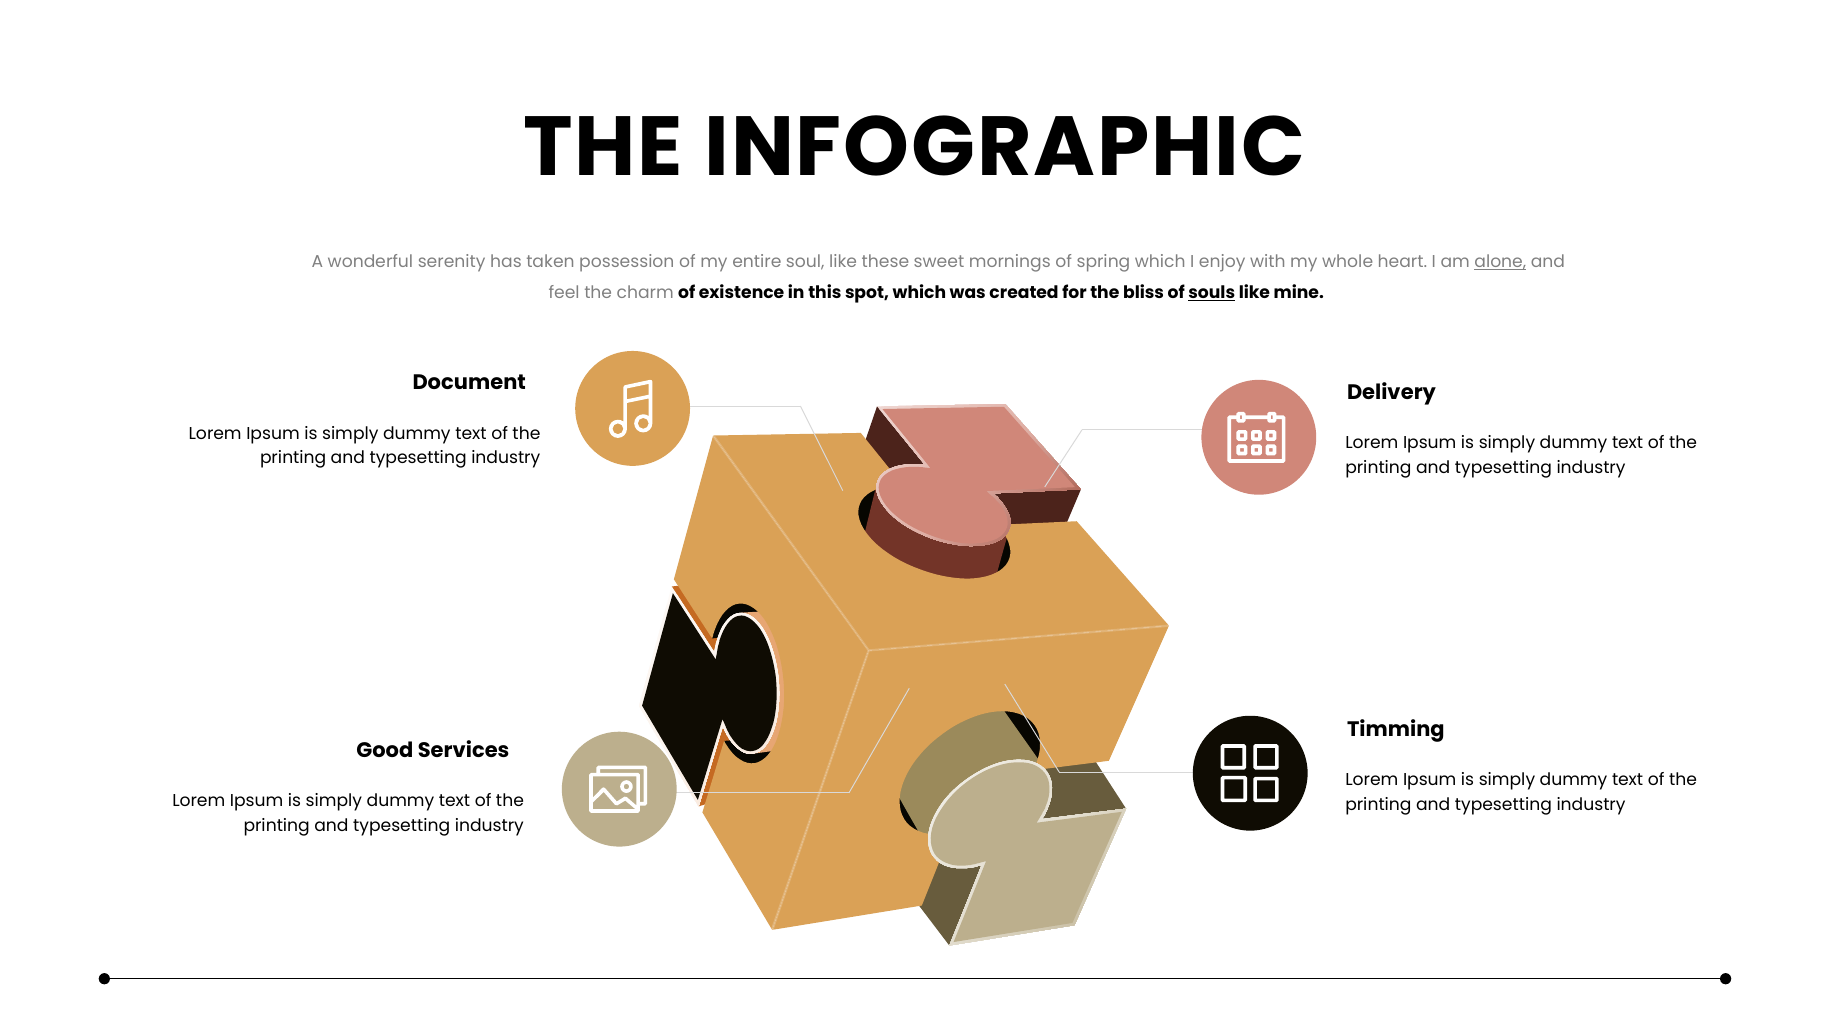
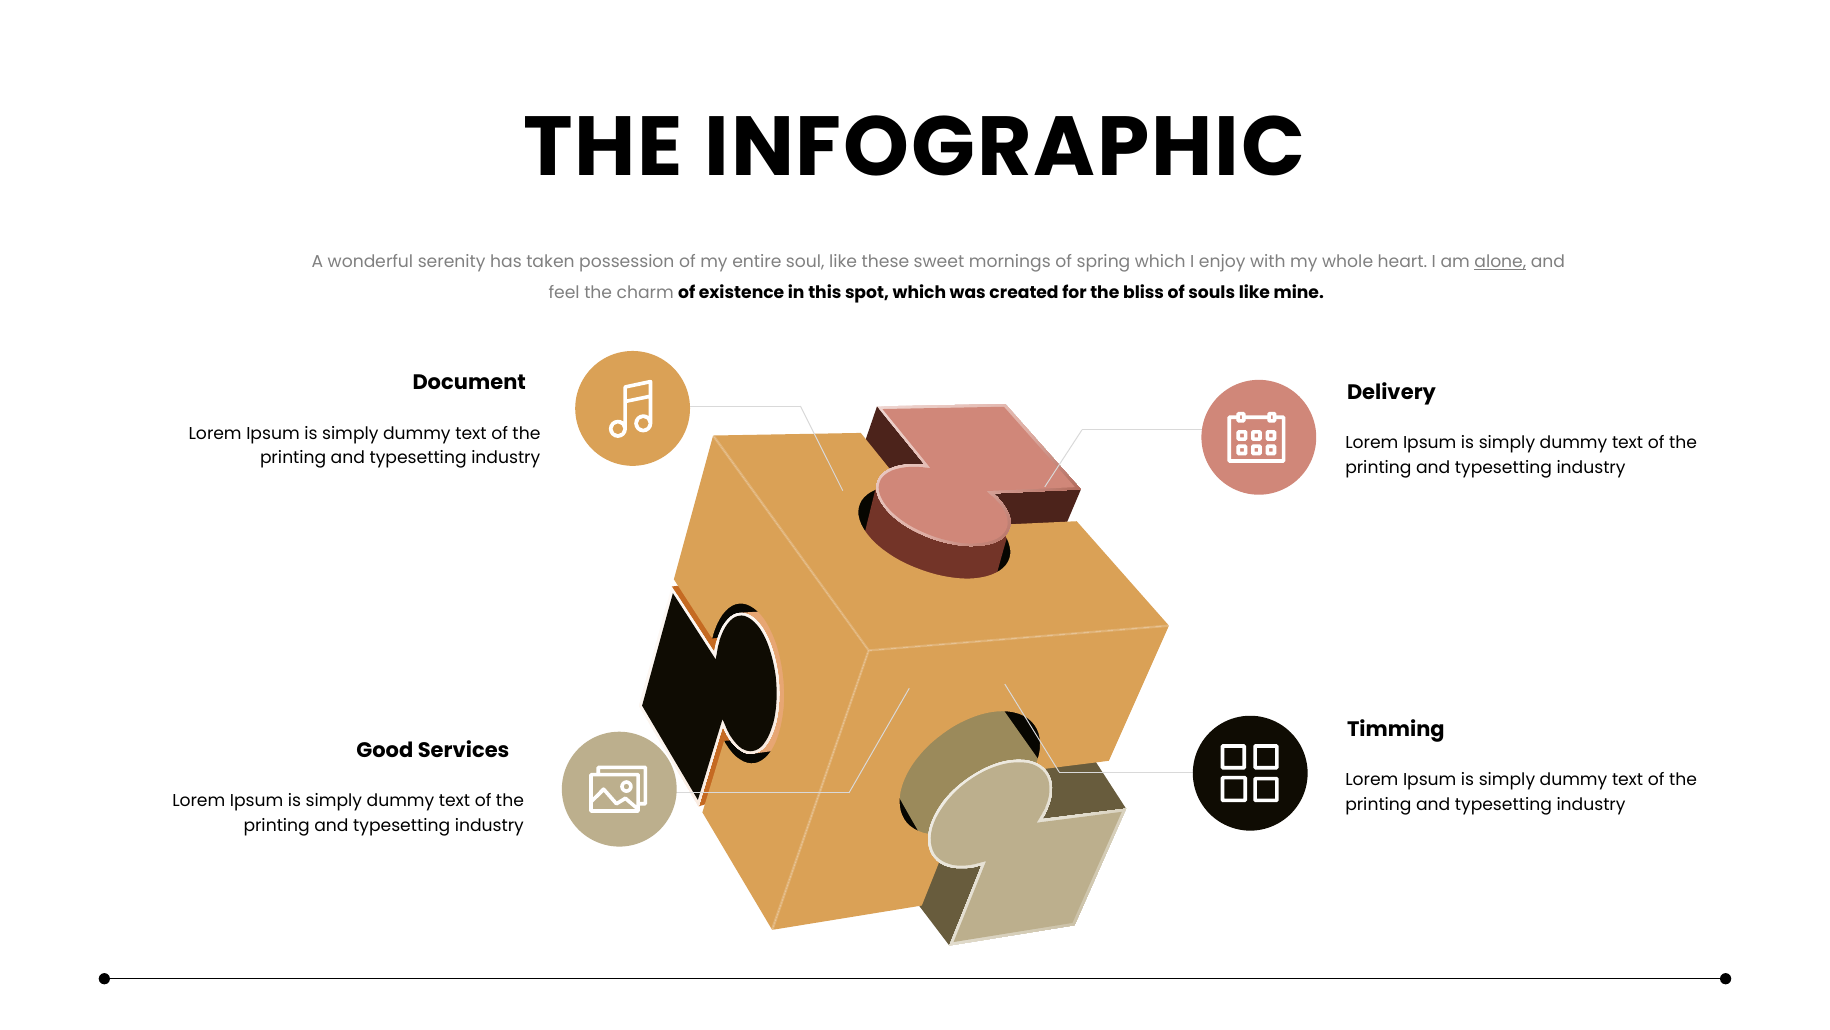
souls underline: present -> none (1212, 293)
